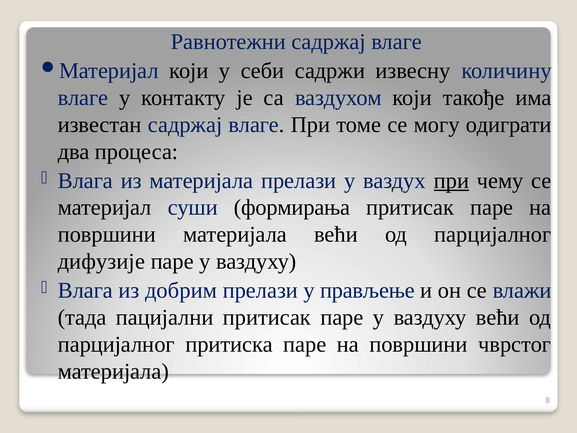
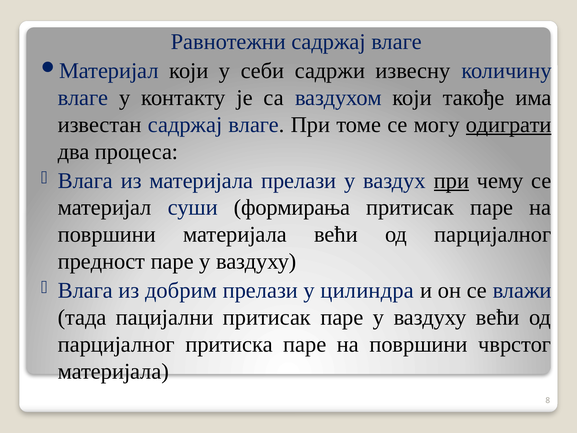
одиграти underline: none -> present (509, 125)
дифузије: дифузије -> предност (101, 261)
прављење: прављење -> цилиндра (367, 290)
